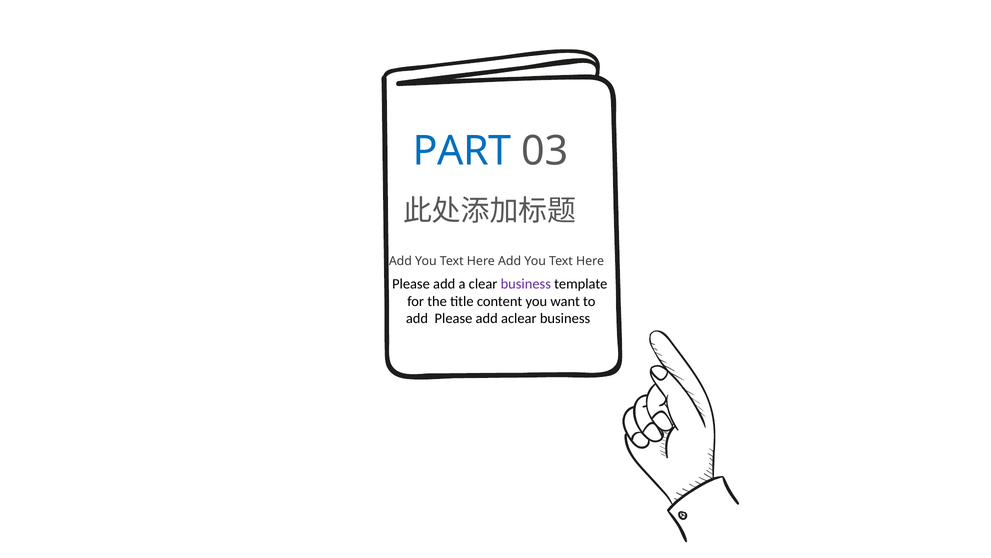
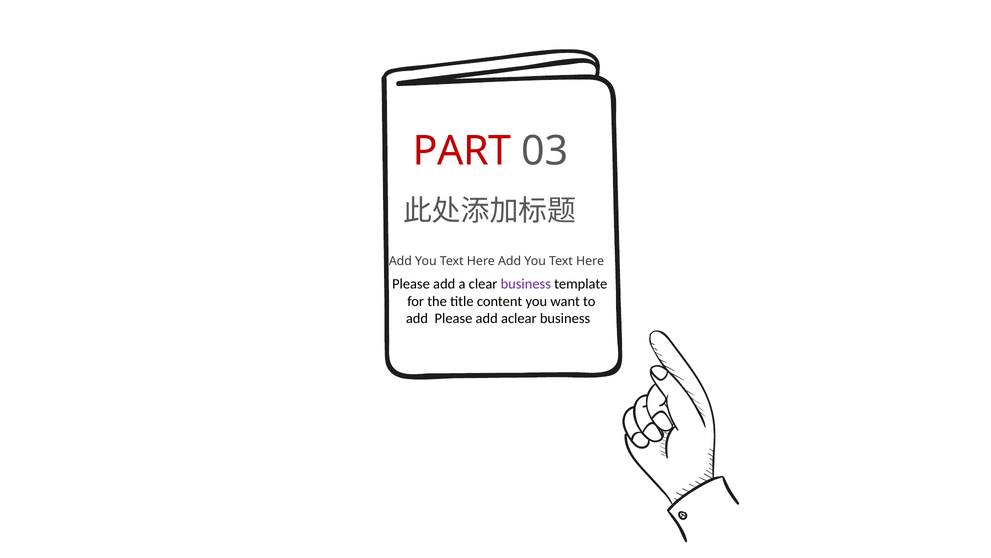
PART colour: blue -> red (462, 151)
